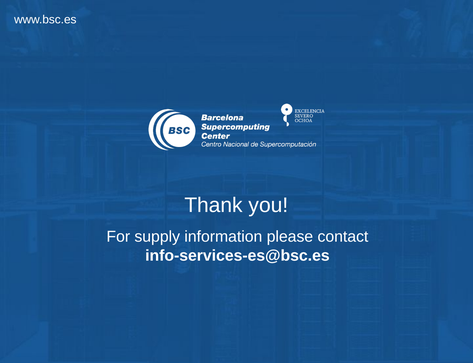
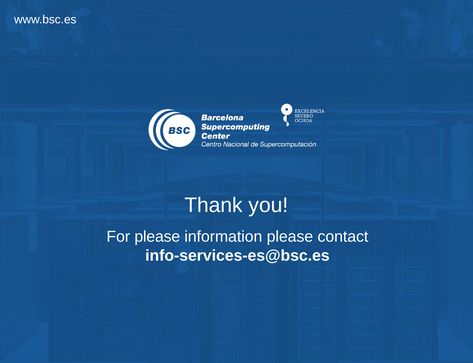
For supply: supply -> please (157, 237)
